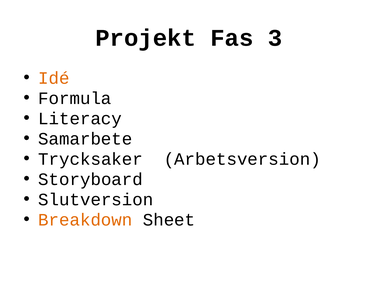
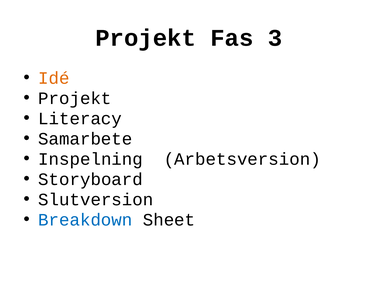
Formula: Formula -> Projekt (75, 98)
Trycksaker: Trycksaker -> Inspelning (91, 159)
Breakdown colour: orange -> blue (85, 220)
